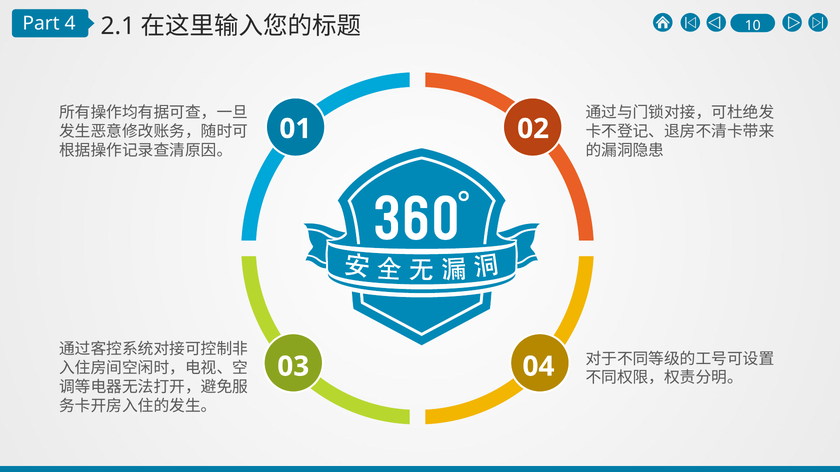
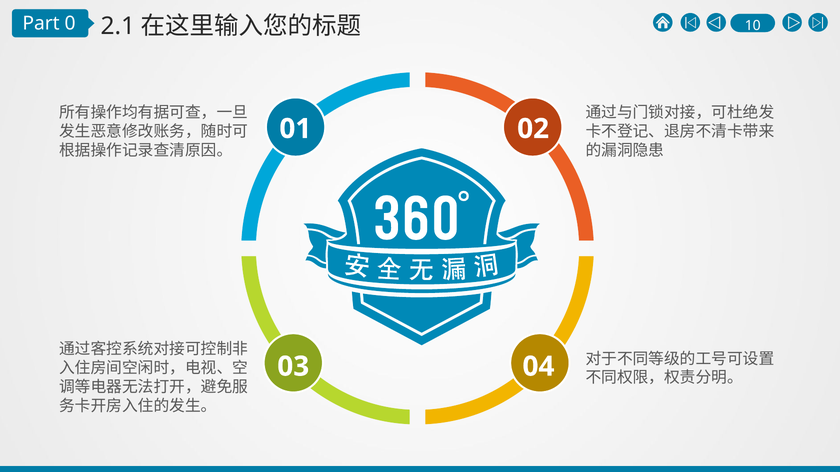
4: 4 -> 0 (70, 23)
